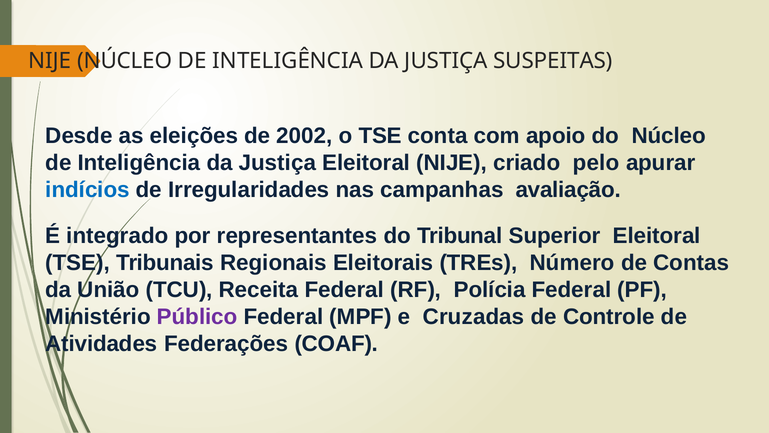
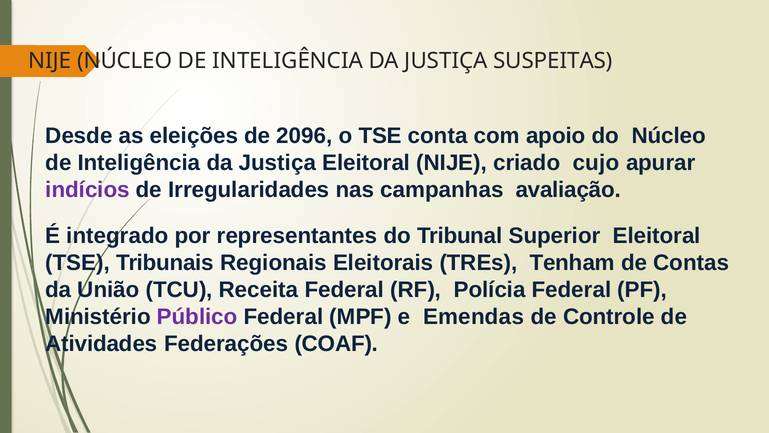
2002: 2002 -> 2096 (304, 136)
pelo: pelo -> cujo (596, 163)
indícios colour: blue -> purple (88, 189)
Número: Número -> Tenham (572, 263)
Cruzadas: Cruzadas -> Emendas (474, 316)
